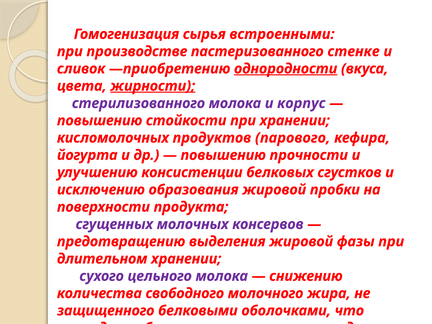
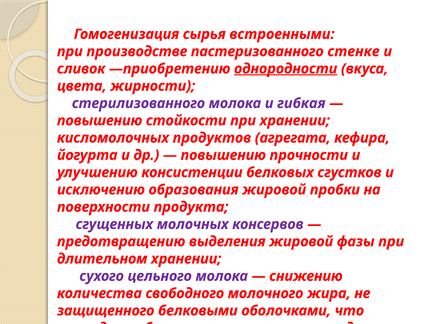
жирности underline: present -> none (153, 86)
корпус: корпус -> гибкая (301, 103)
парового: парового -> агрегата (293, 138)
